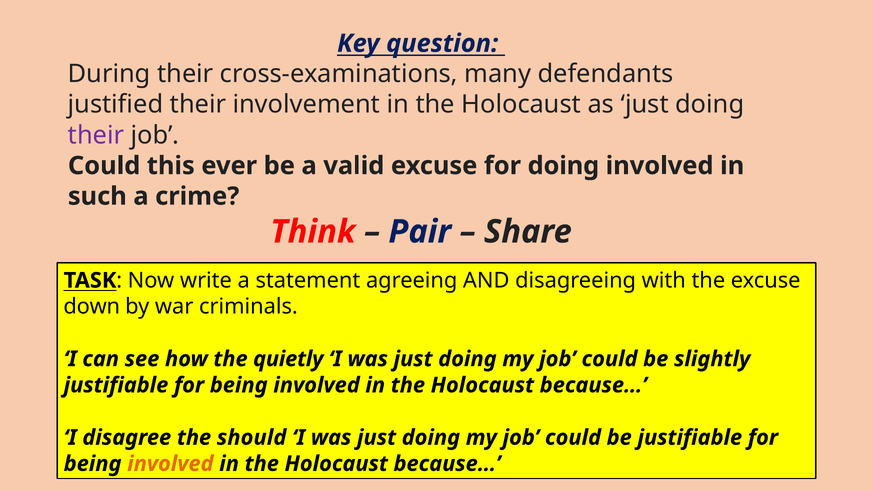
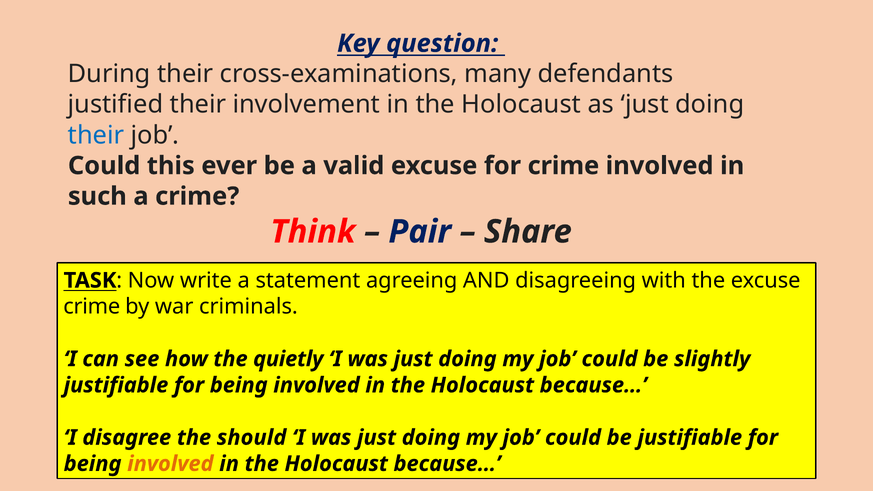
their colour: purple -> blue (96, 135)
for doing: doing -> crime (563, 166)
down: down -> crime (92, 307)
